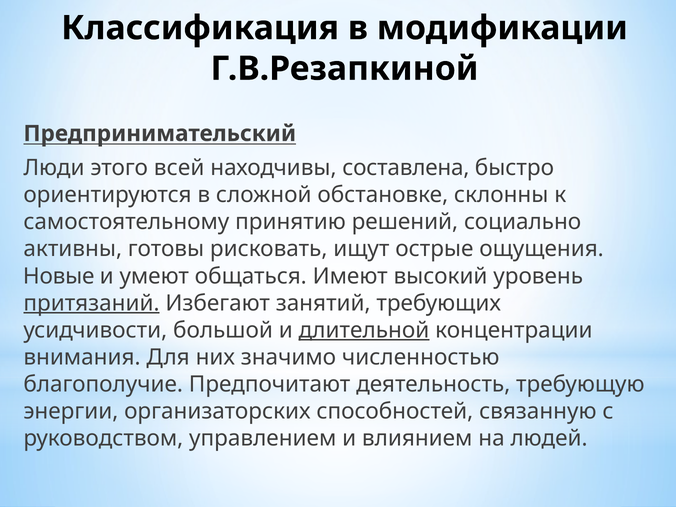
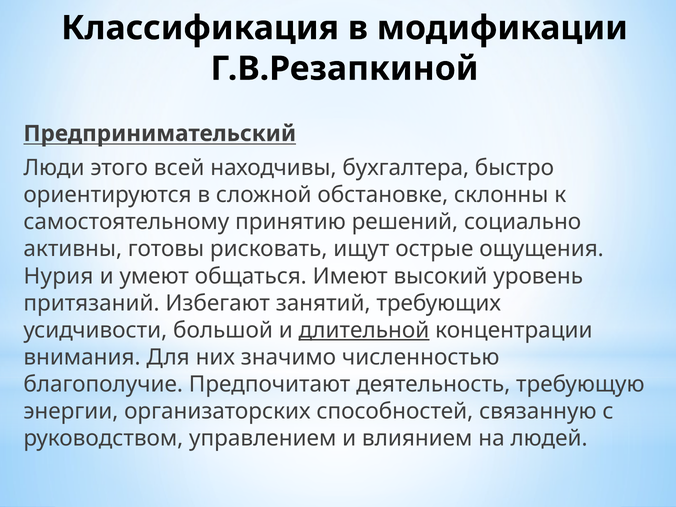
составлена: составлена -> бухгалтера (406, 168)
Новые: Новые -> Нурия (59, 276)
притязаний underline: present -> none (92, 303)
